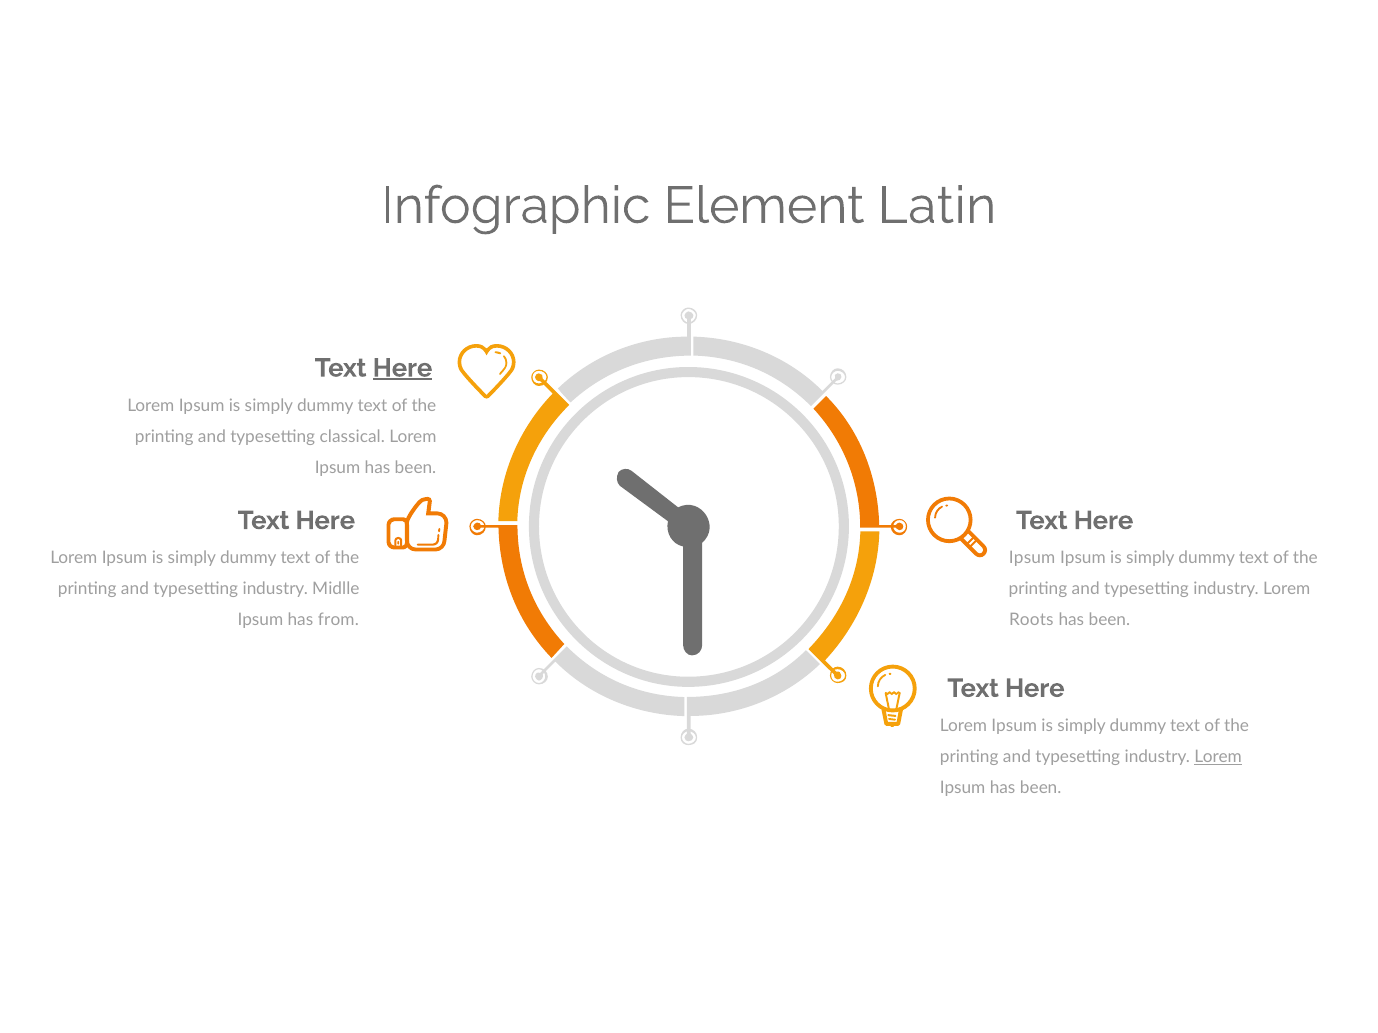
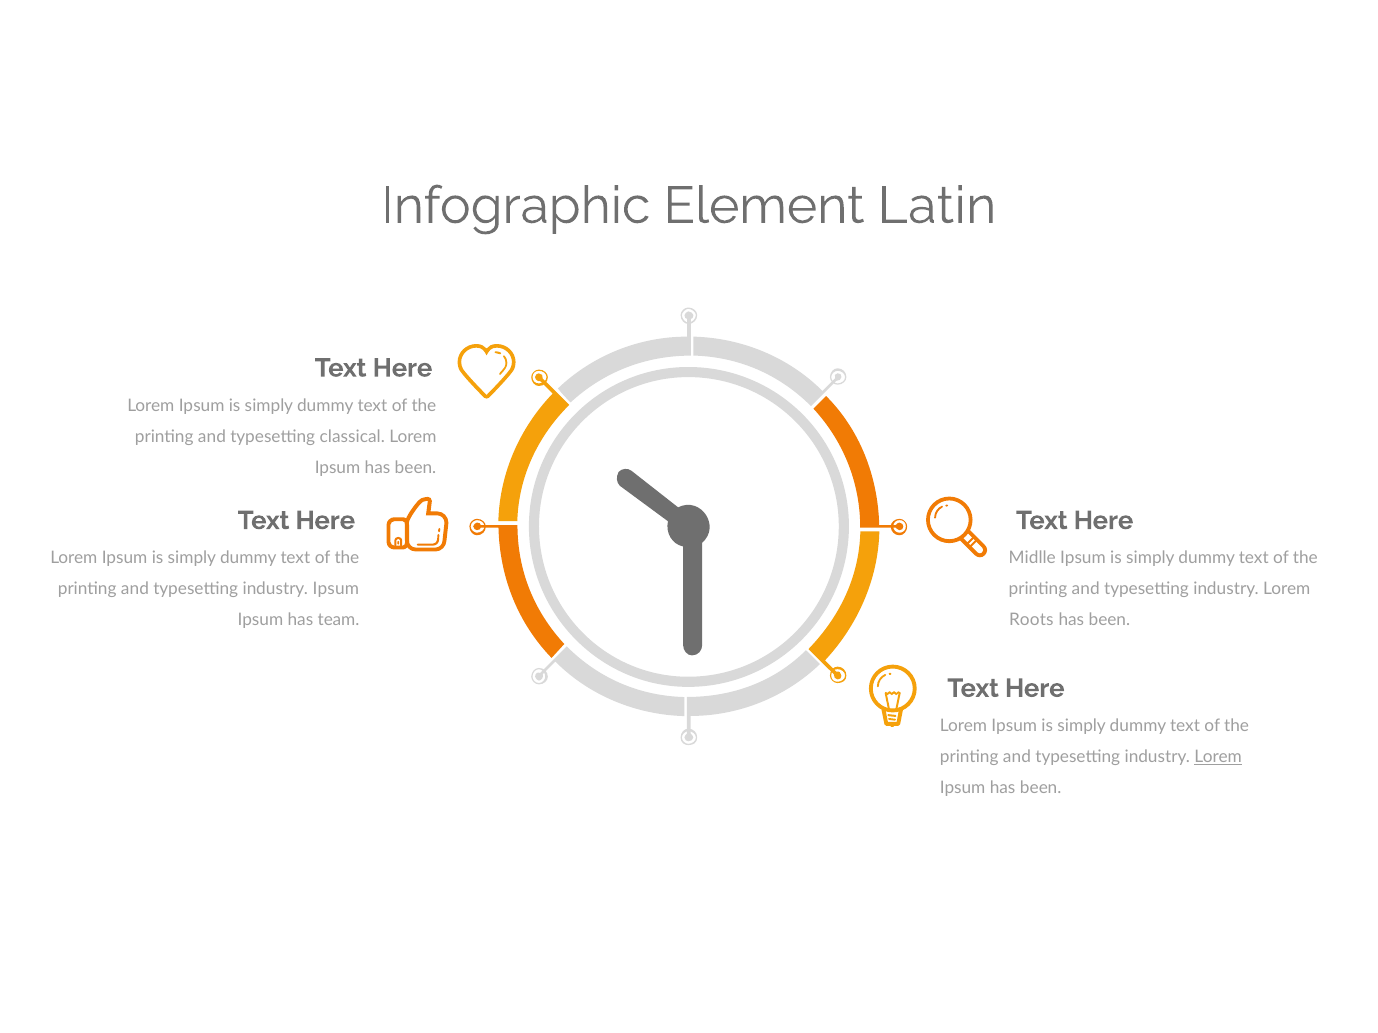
Here underline: present -> none (402, 368)
Ipsum: Ipsum -> Midlle (1032, 558)
industry Midlle: Midlle -> Ipsum (336, 590)
from: from -> team (339, 621)
